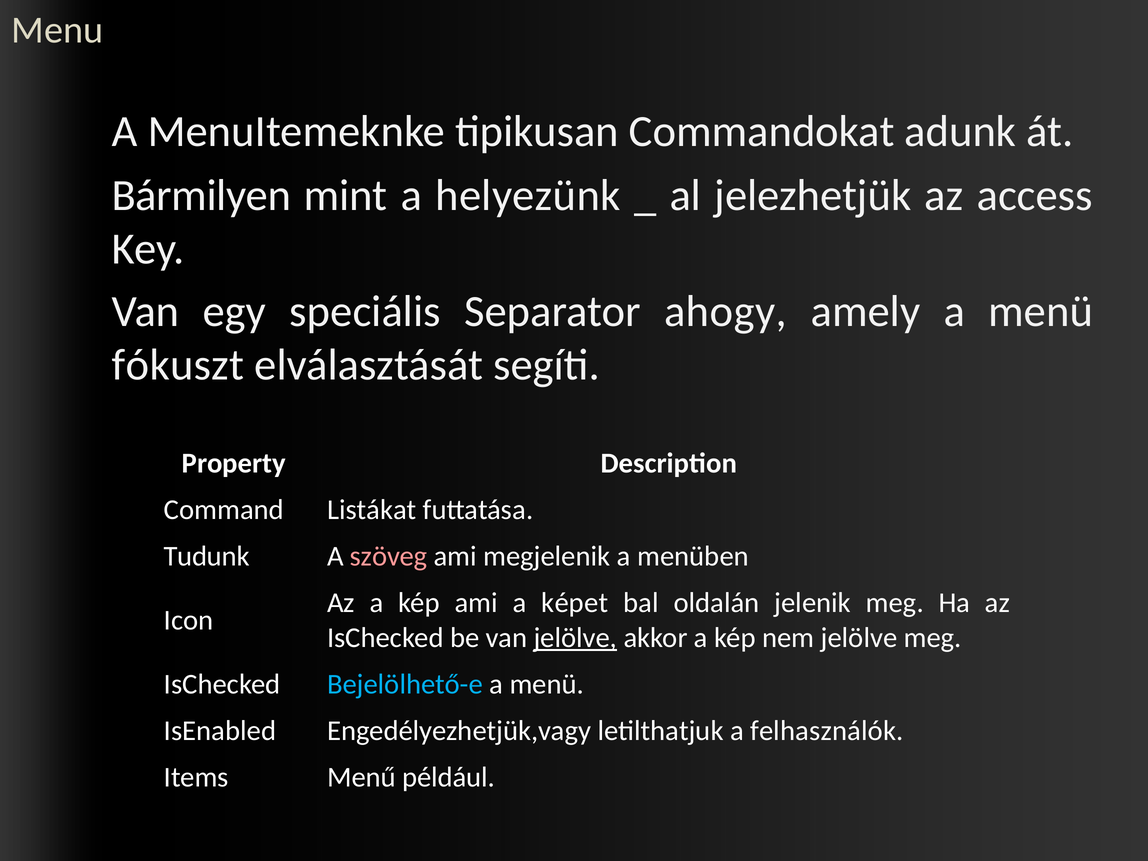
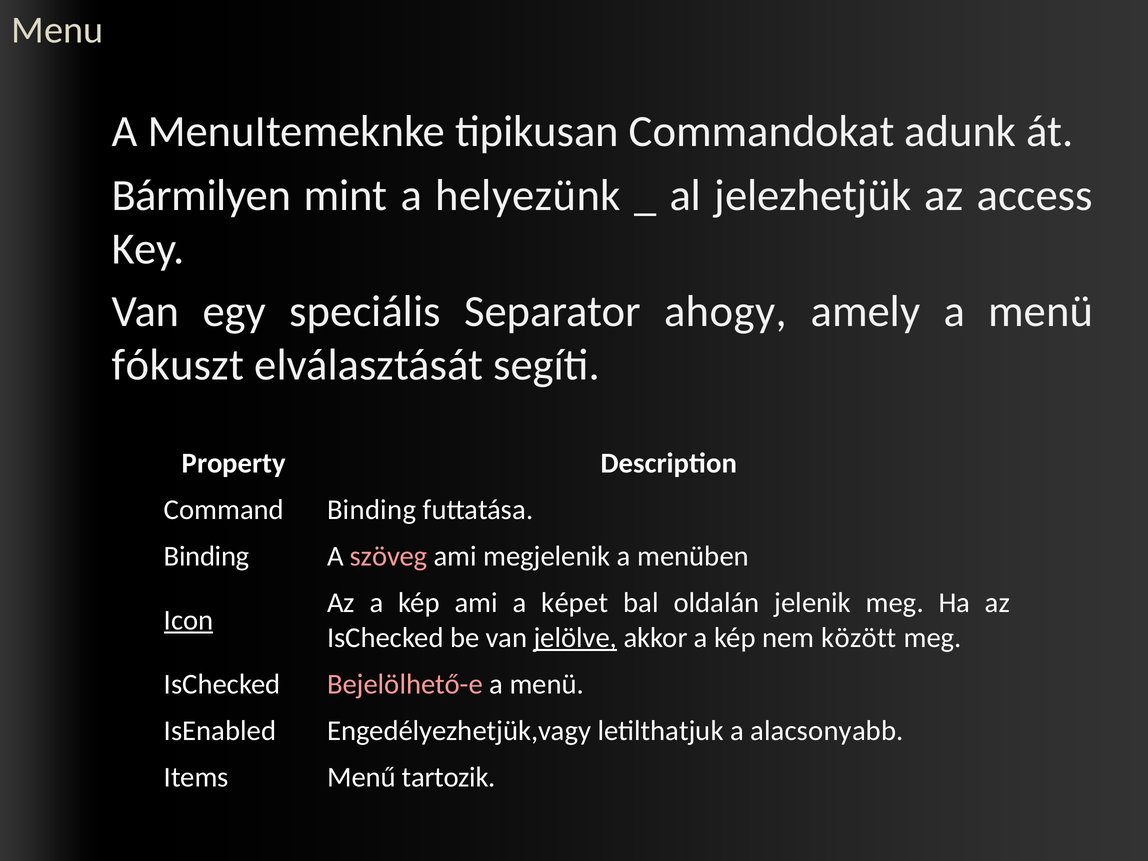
Command Listákat: Listákat -> Binding (372, 510)
Tudunk: Tudunk -> Binding (207, 556)
Icon underline: none -> present (189, 620)
nem jelölve: jelölve -> között (859, 638)
Bejelölhető-e colour: light blue -> pink (405, 684)
felhasználók: felhasználók -> alacsonyabb (827, 731)
például: például -> tartozik (449, 777)
